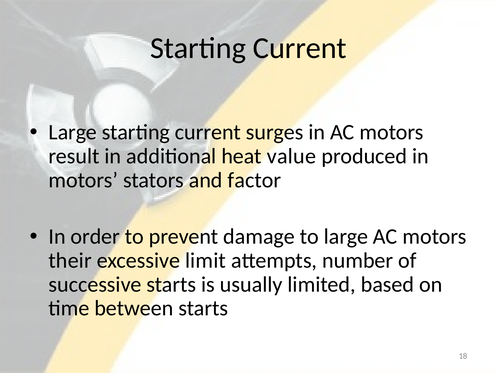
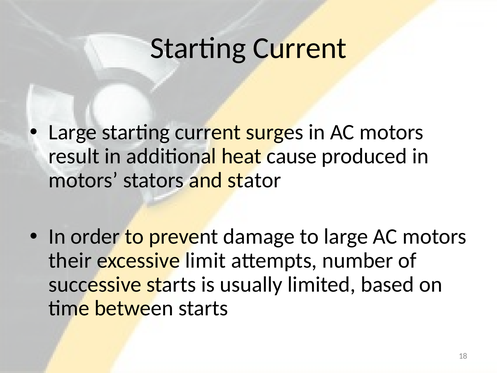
value: value -> cause (292, 156)
factor: factor -> stator (254, 180)
